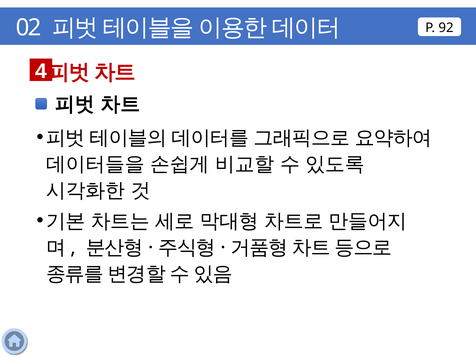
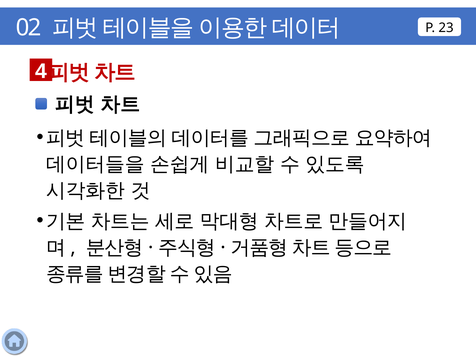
92: 92 -> 23 (446, 28)
